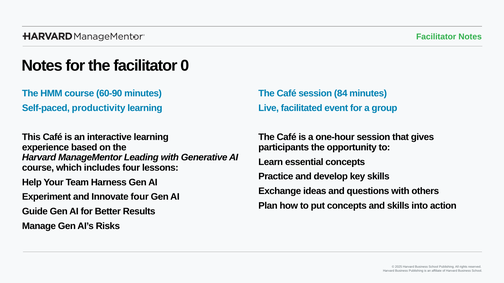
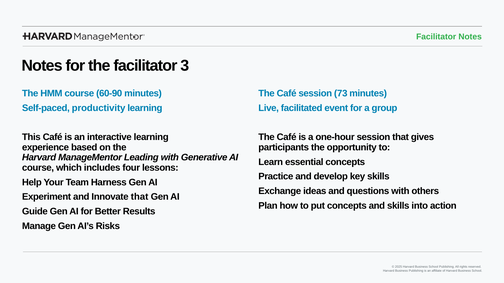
0: 0 -> 3 (185, 66)
84: 84 -> 73 (341, 94)
Innovate four: four -> that (140, 197)
